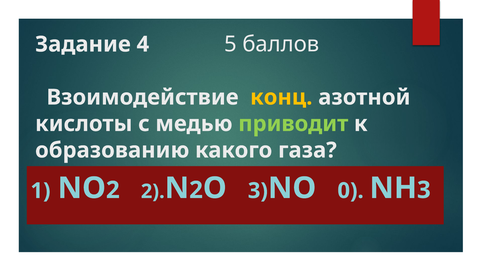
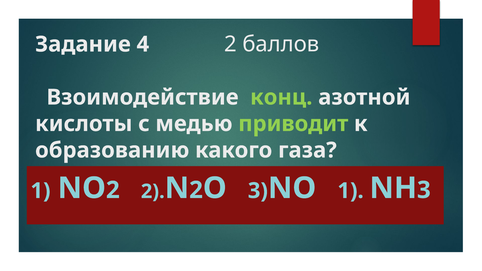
4 5: 5 -> 2 (230, 44)
конц colour: yellow -> light green (281, 97)
0: 0 -> 1 (351, 191)
